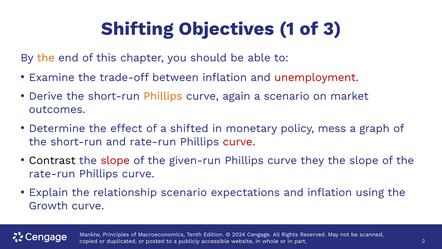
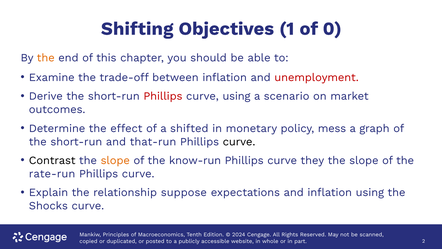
3: 3 -> 0 (332, 29)
Phillips colour: orange -> red (163, 96)
curve again: again -> using (236, 96)
and rate-run: rate-run -> that-run (153, 141)
curve colour: red -> black (239, 141)
slope colour: red -> orange (115, 160)
given-run: given-run -> know-run (195, 160)
relationship scenario: scenario -> suppose (184, 192)
Growth: Growth -> Shocks (48, 206)
